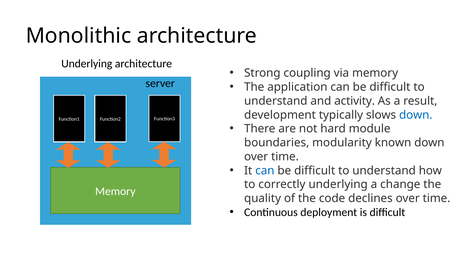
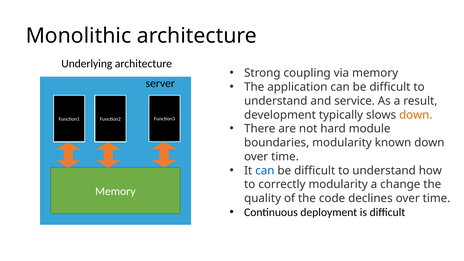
activity: activity -> service (355, 101)
down colour: blue -> orange (416, 115)
correctly underlying: underlying -> modularity (338, 184)
